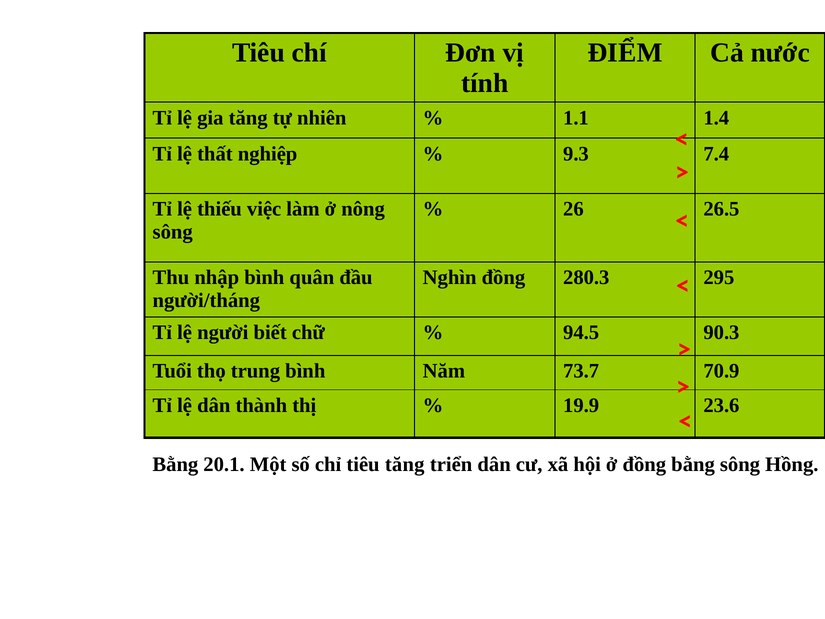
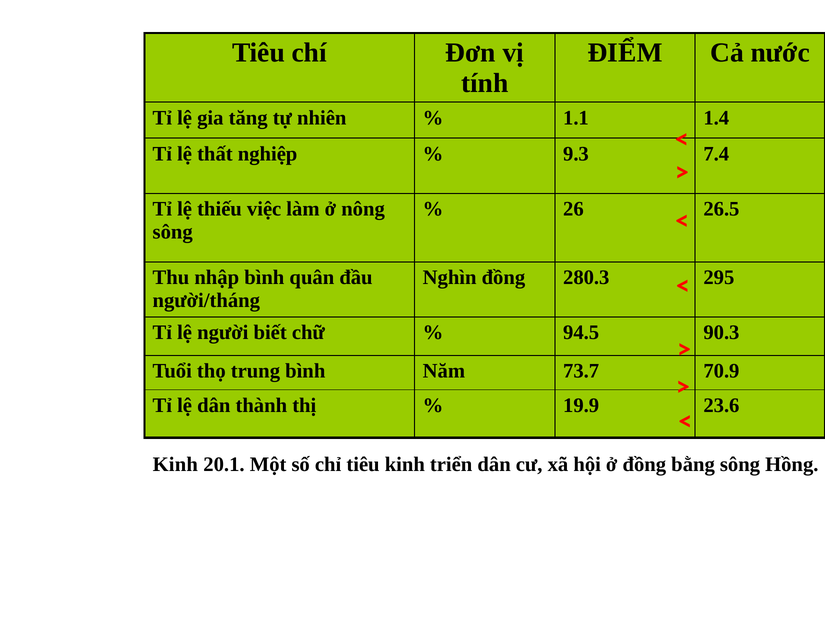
Bằng: Bằng -> Kinh (175, 464)
tiêu tăng: tăng -> kinh (405, 464)
